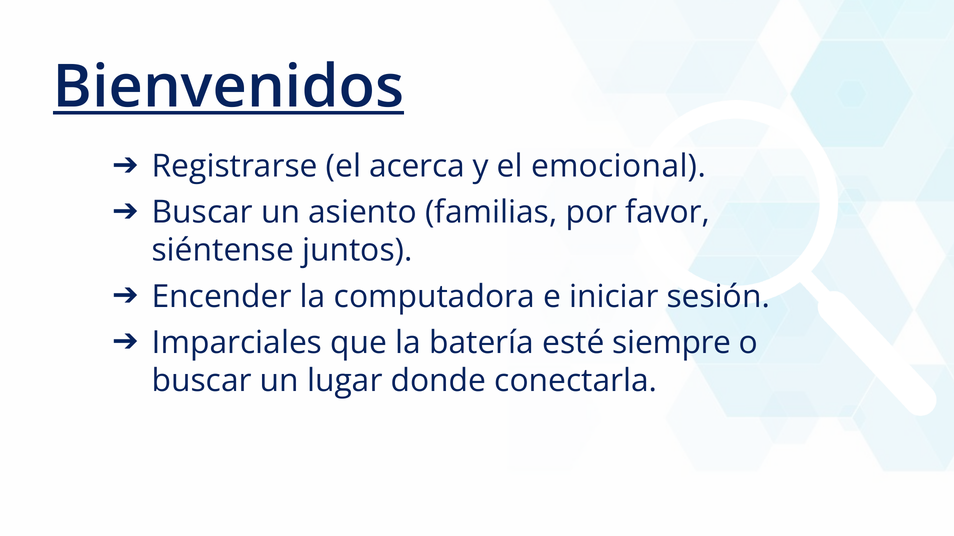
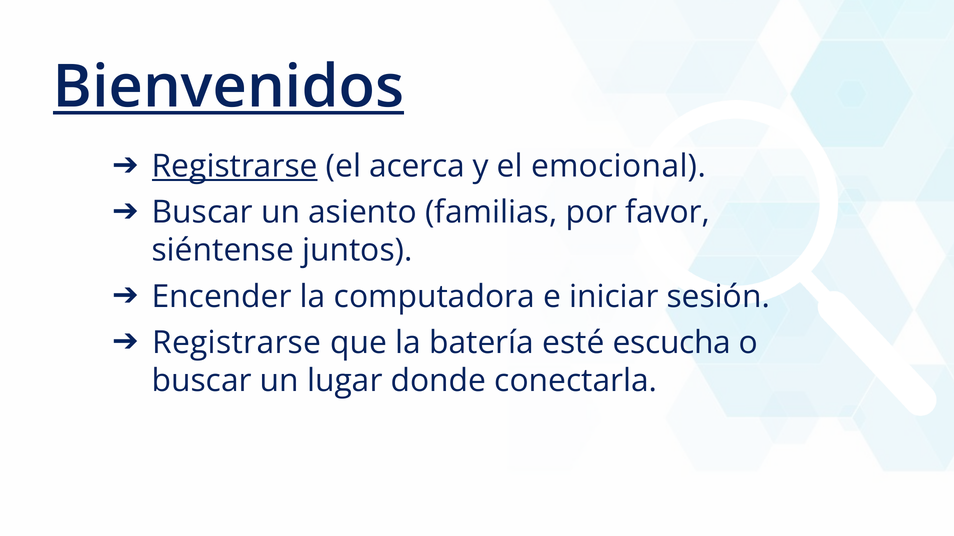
Registrarse underline: none -> present (235, 167)
Imparciales: Imparciales -> Registrarse (237, 343)
siempre: siempre -> escucha (672, 343)
